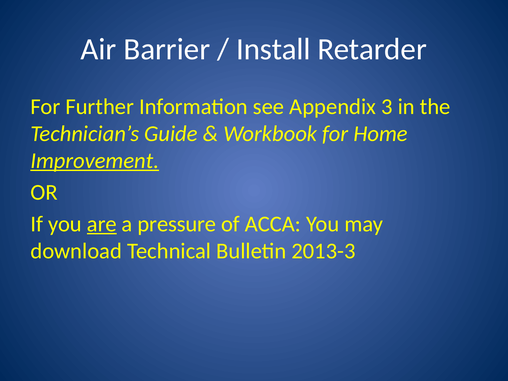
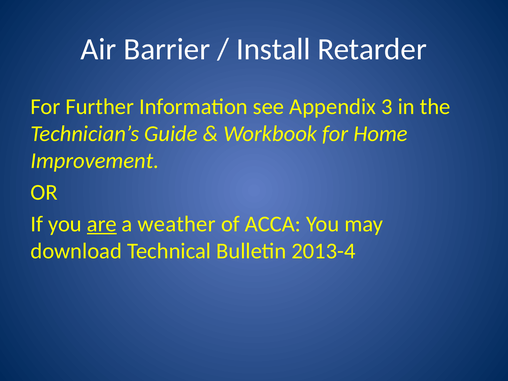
Improvement underline: present -> none (95, 161)
pressure: pressure -> weather (177, 224)
2013-3: 2013-3 -> 2013-4 (323, 251)
